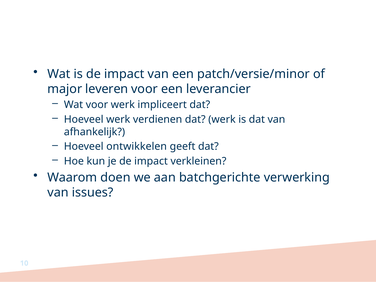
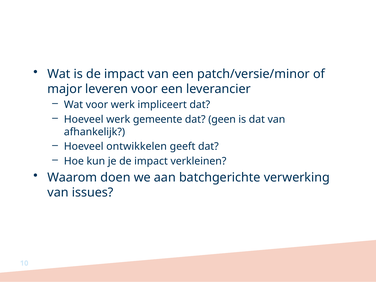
verdienen: verdienen -> gemeente (158, 119)
dat werk: werk -> geen (222, 119)
